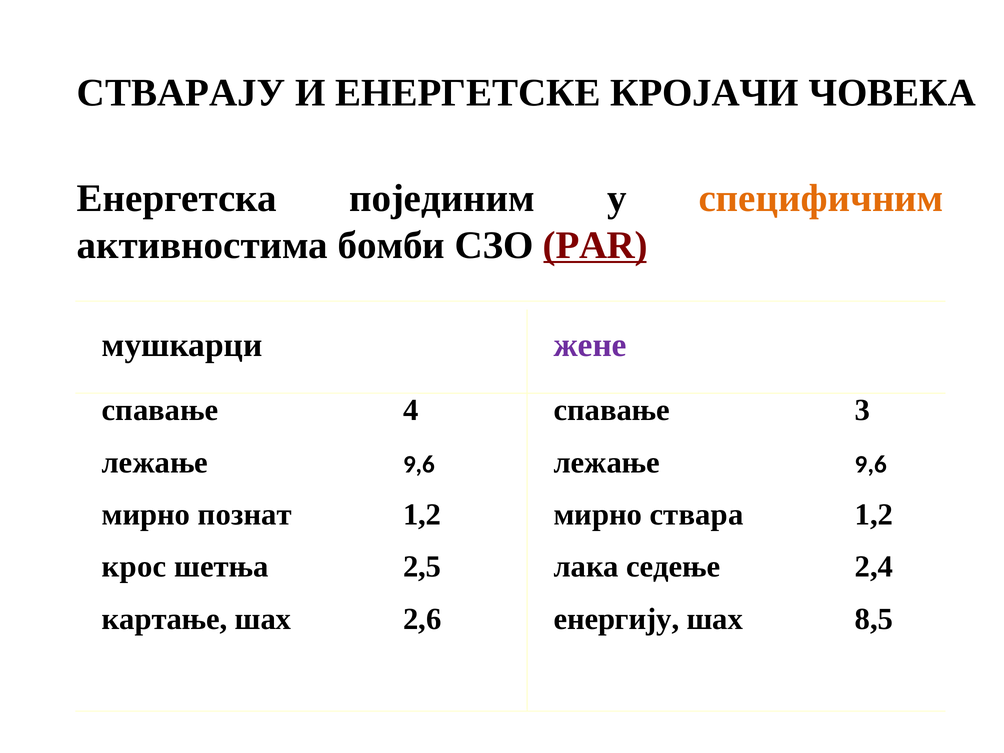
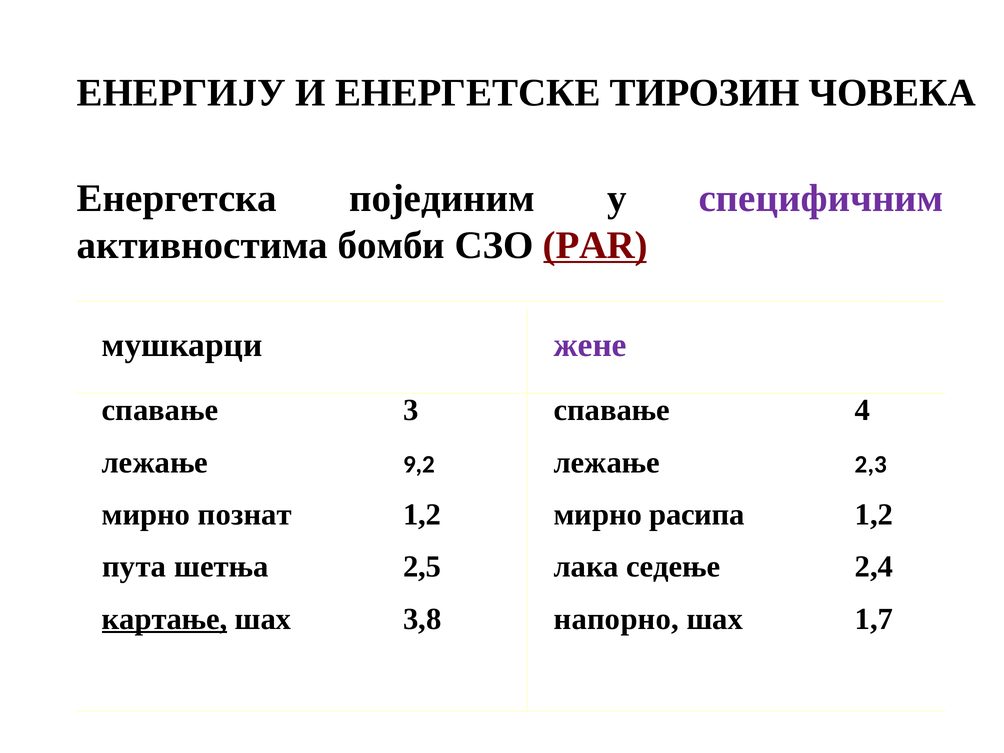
СТВАРАЈУ: СТВАРАЈУ -> ЕНЕРГИЈУ (181, 93)
КРОЈАЧИ: КРОЈАЧИ -> ТИРОЗИН (705, 93)
специфичним colour: orange -> purple (821, 198)
4: 4 -> 3 (411, 410)
3: 3 -> 4 (863, 410)
9,6: 9,6 -> 9,2 (419, 464)
9,6: 9,6 -> 2,3 (871, 464)
ствара: ствара -> расипа (697, 515)
крос: крос -> пута (134, 567)
картање underline: none -> present (165, 619)
2,6: 2,6 -> 3,8 (422, 619)
енергију: енергију -> напорно (616, 619)
8,5: 8,5 -> 1,7 (874, 619)
